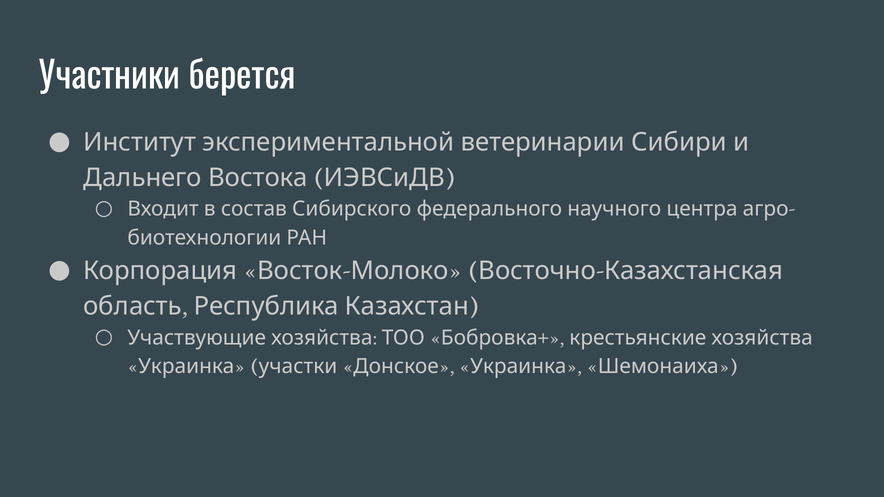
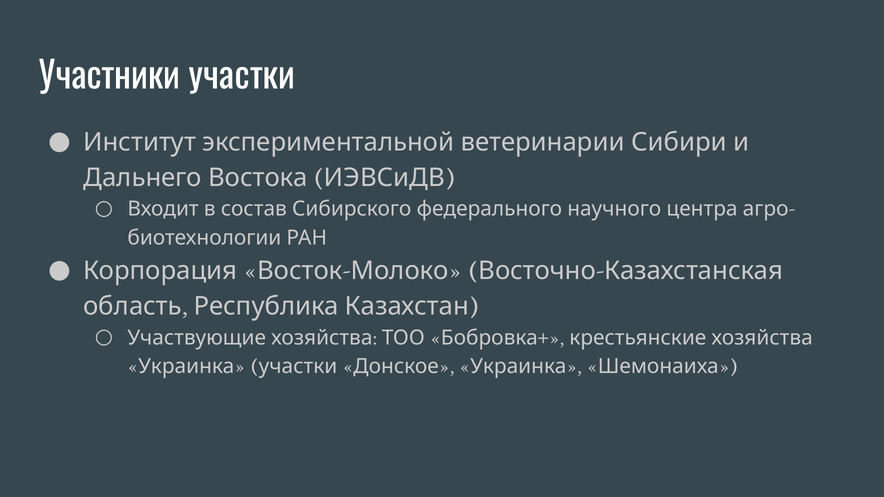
Участники берется: берется -> участки (242, 77)
